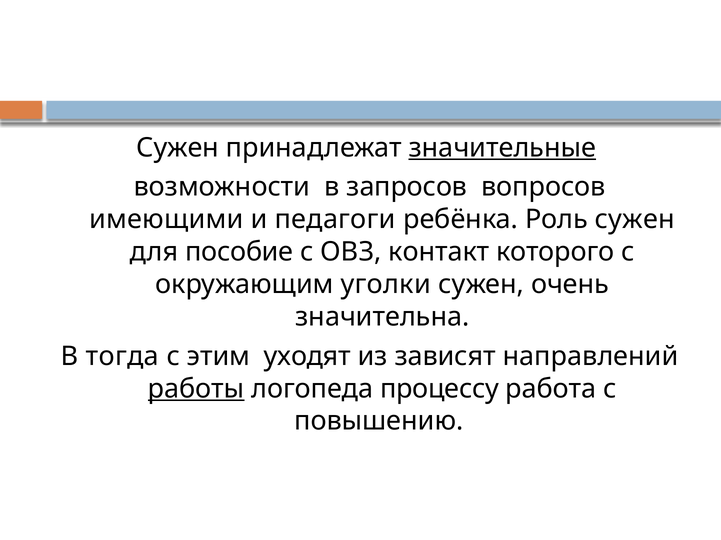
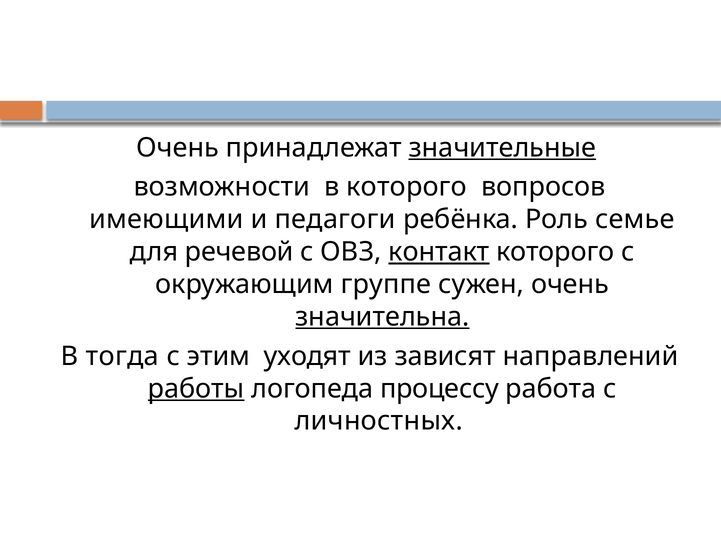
Сужен: Сужен -> Очень (178, 148)
в запросов: запросов -> которого (407, 187)
Роль сужен: сужен -> семье (635, 220)
пособие: пособие -> речевой (239, 252)
контакт underline: none -> present (439, 252)
уголки: уголки -> группе (386, 285)
значительна underline: none -> present (382, 317)
повышению: повышению -> личностных (379, 422)
